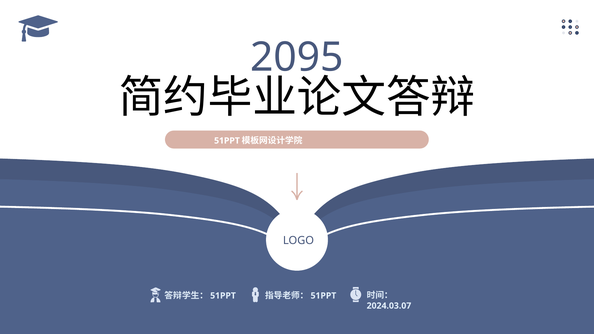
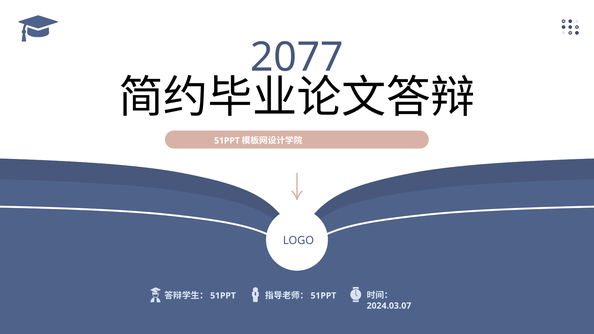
2095: 2095 -> 2077 (297, 57)
